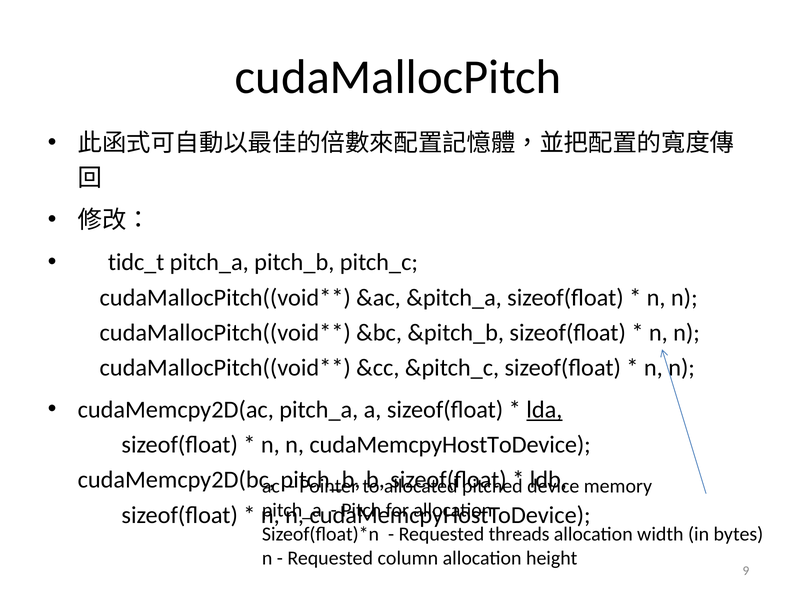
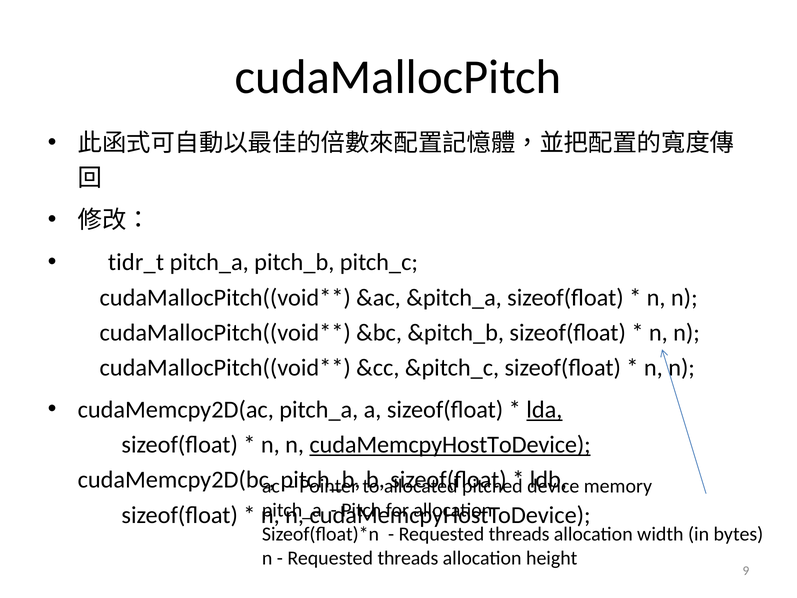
tidc_t: tidc_t -> tidr_t (136, 262)
cudaMemcpyHostToDevice underline: none -> present (450, 445)
column: column -> threads (408, 558)
